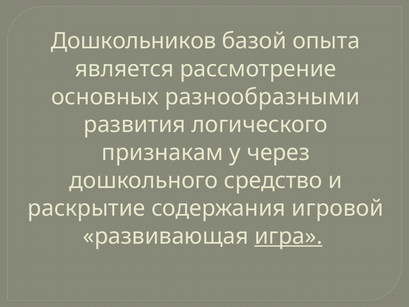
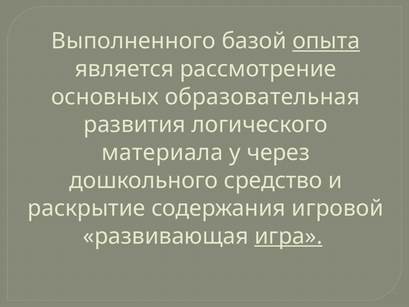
Дошкольников: Дошкольников -> Выполненного (133, 41)
опыта underline: none -> present (326, 41)
разнообразными: разнообразными -> образовательная (262, 97)
признакам: признакам -> материала (162, 153)
